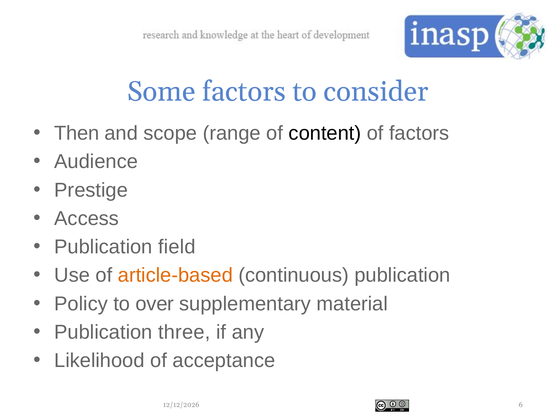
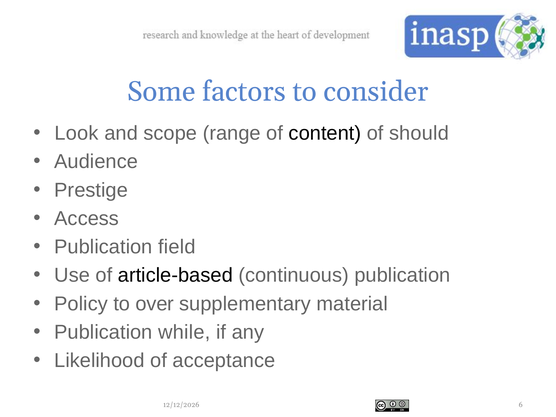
Then: Then -> Look (76, 133)
of factors: factors -> should (419, 133)
article-based colour: orange -> black (175, 275)
three: three -> while (184, 332)
